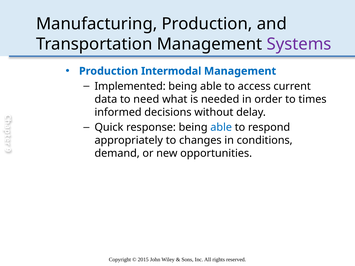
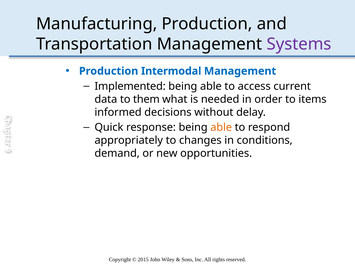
need: need -> them (146, 99)
times: times -> items (313, 99)
able colour: blue -> orange (221, 127)
